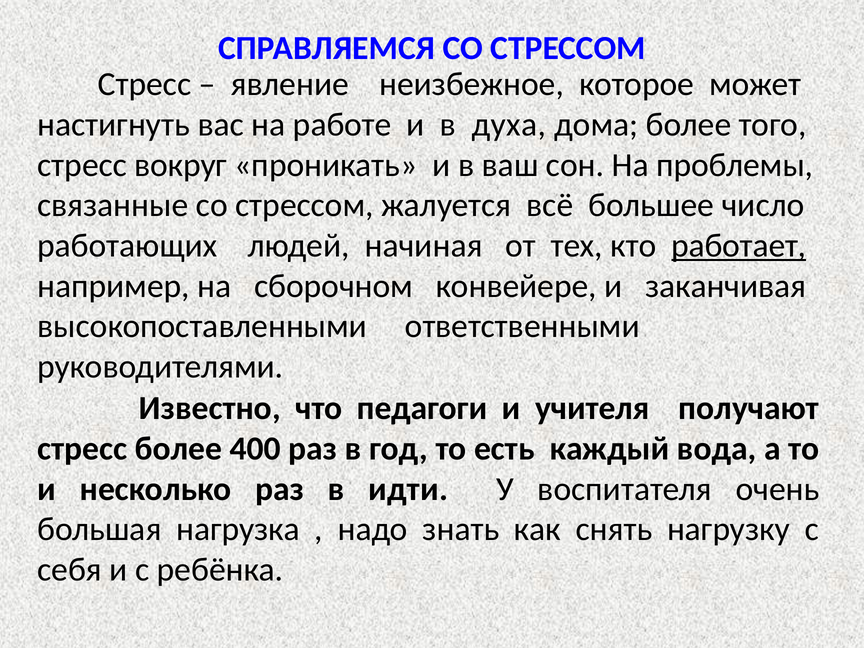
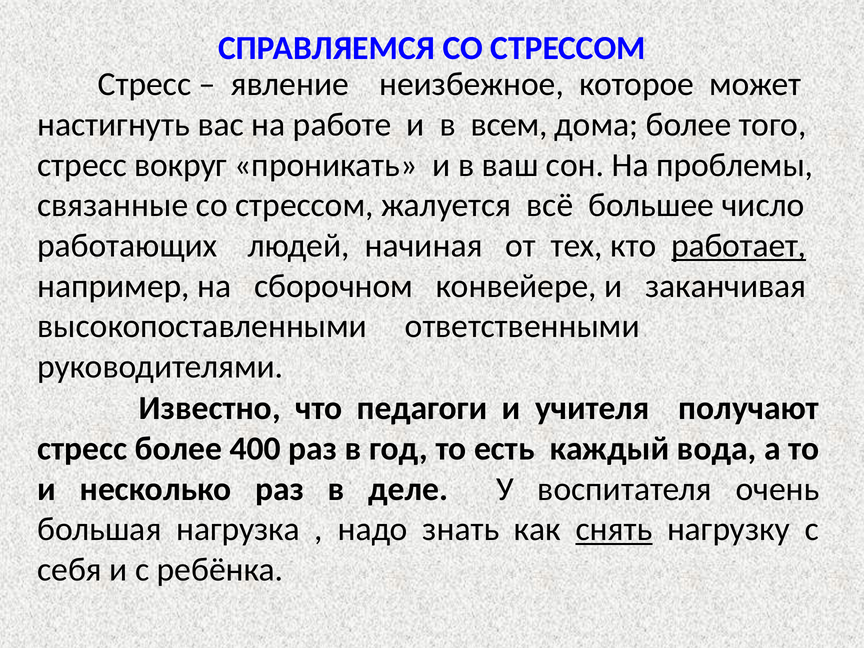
духа: духа -> всем (509, 125)
идти: идти -> деле (408, 489)
снять underline: none -> present (614, 529)
